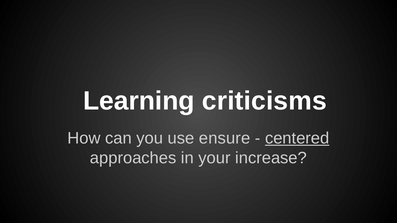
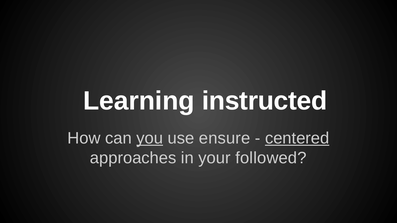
criticisms: criticisms -> instructed (265, 101)
you underline: none -> present (150, 138)
increase: increase -> followed (271, 158)
